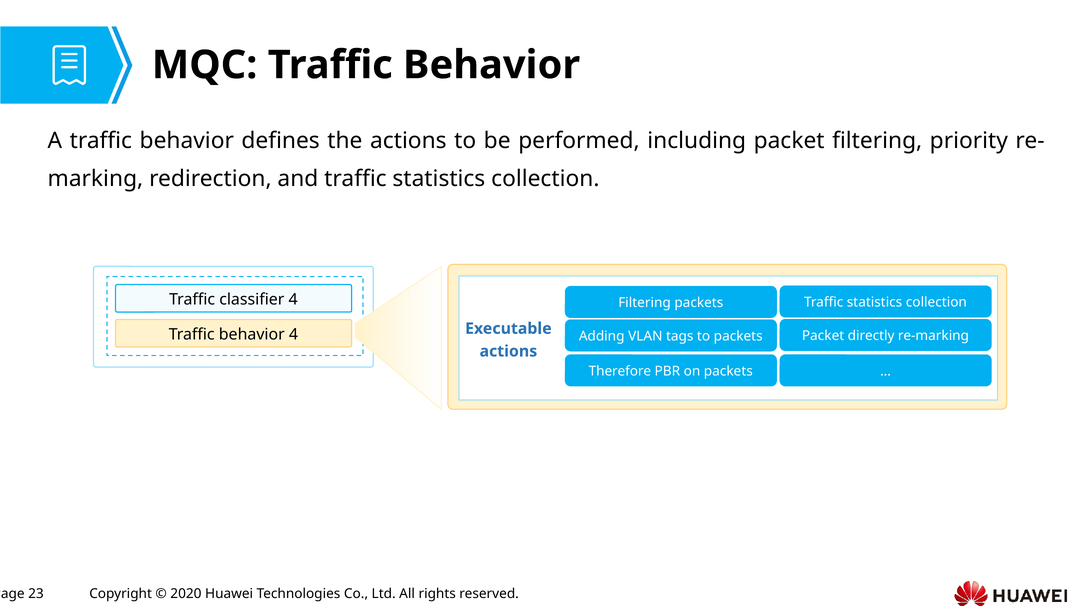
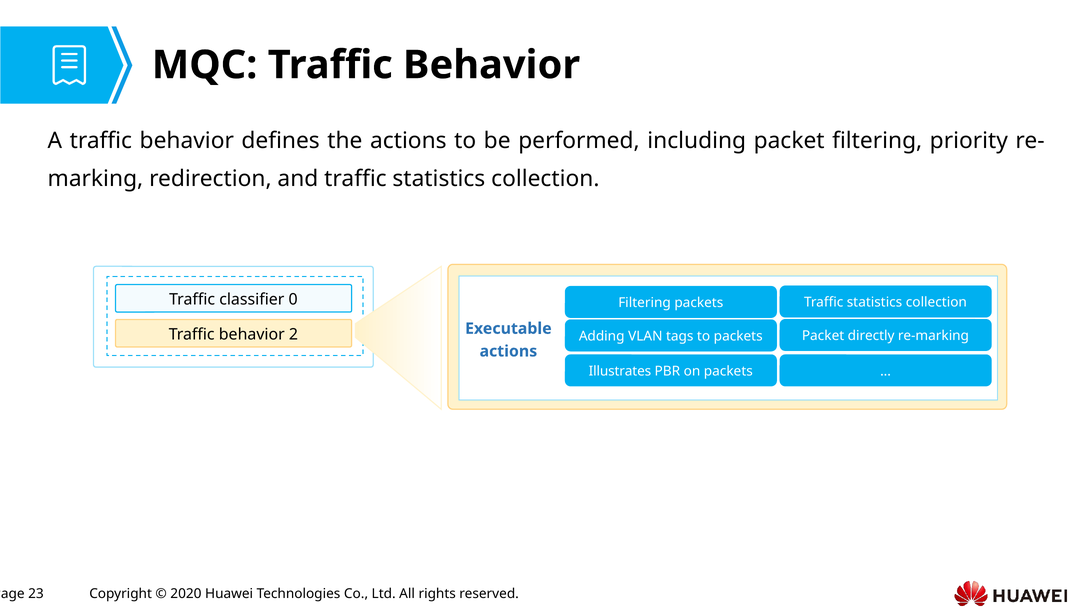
classifier 4: 4 -> 0 (293, 300)
behavior 4: 4 -> 2 (294, 335)
Therefore: Therefore -> Illustrates (620, 372)
